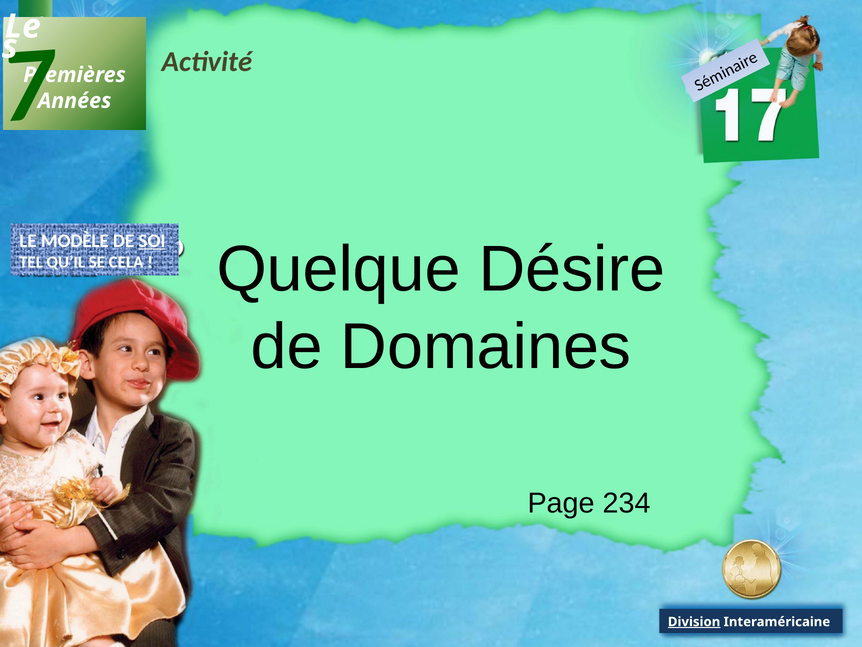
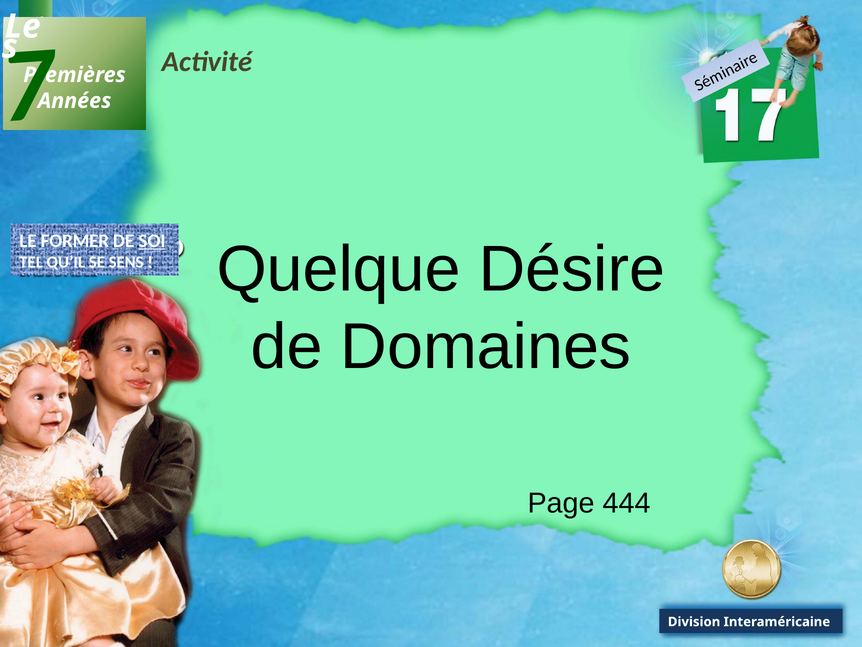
MODÈLE: MODÈLE -> FORMER (75, 241)
CELA: CELA -> SENS (126, 262)
234: 234 -> 444 (627, 503)
Division underline: present -> none (694, 621)
